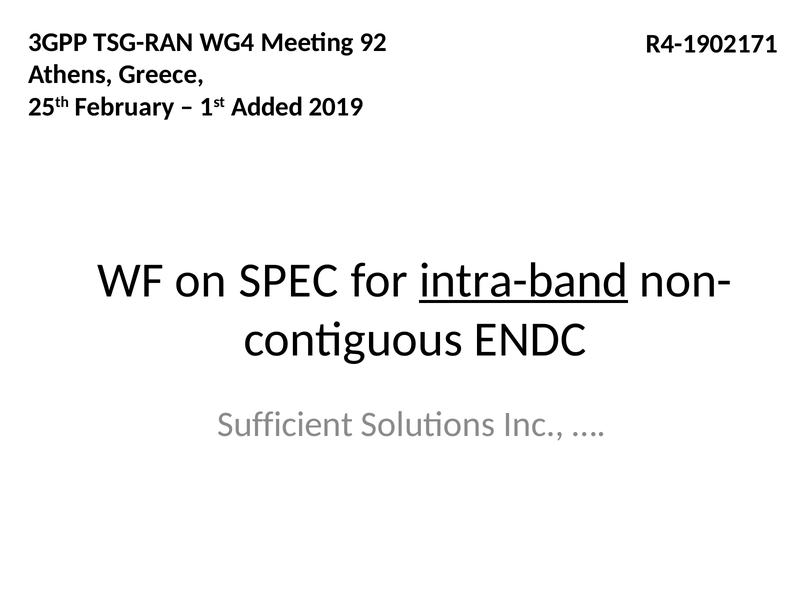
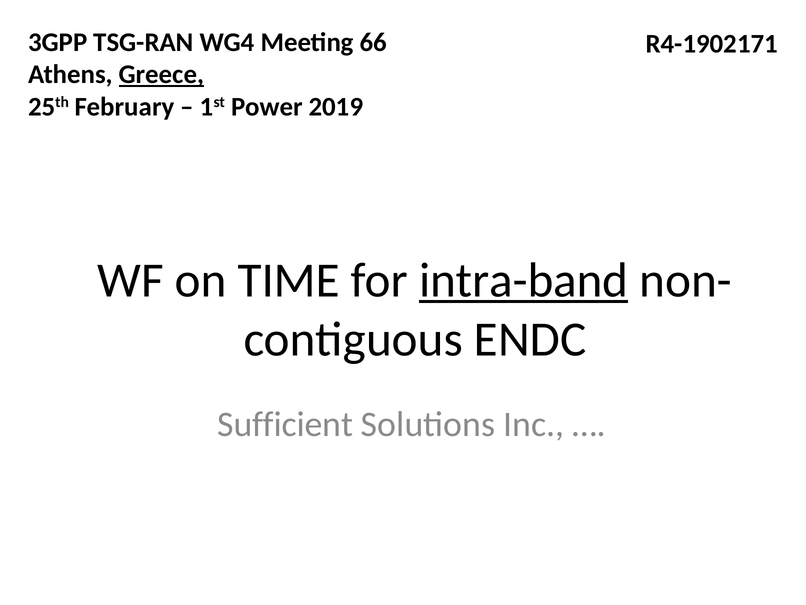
92: 92 -> 66 (373, 42)
Greece underline: none -> present (161, 74)
Added: Added -> Power (267, 107)
SPEC: SPEC -> TIME (289, 280)
